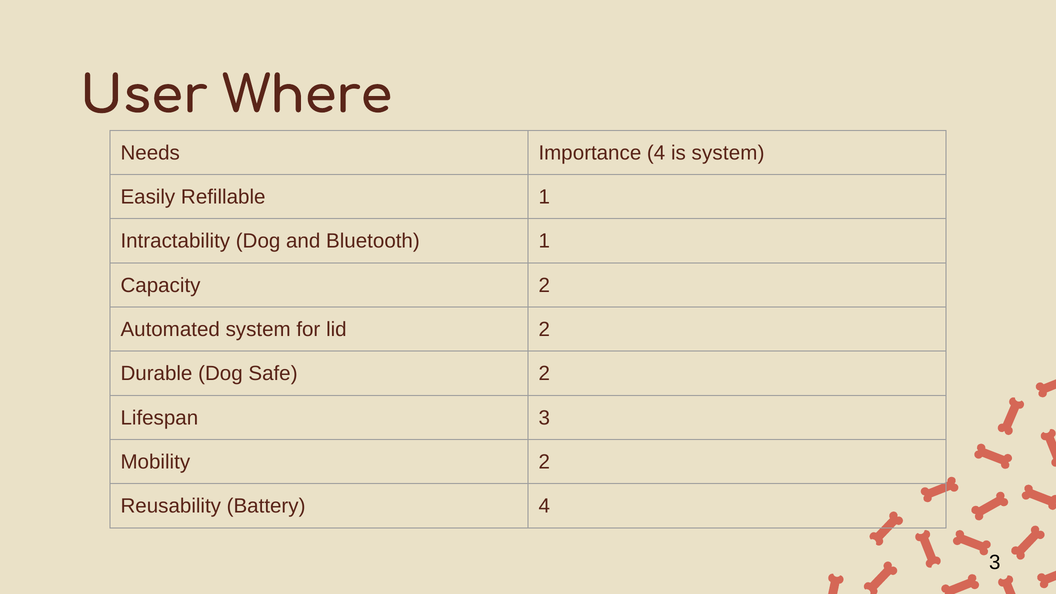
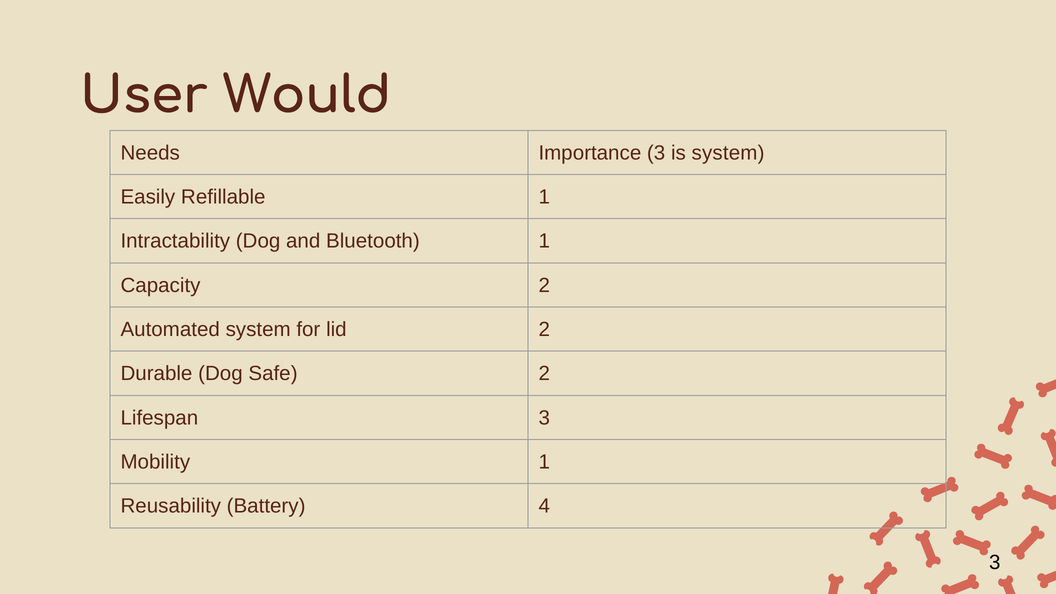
Where: Where -> Would (307, 95)
Importance 4: 4 -> 3 (656, 153)
Mobility 2: 2 -> 1 (544, 462)
